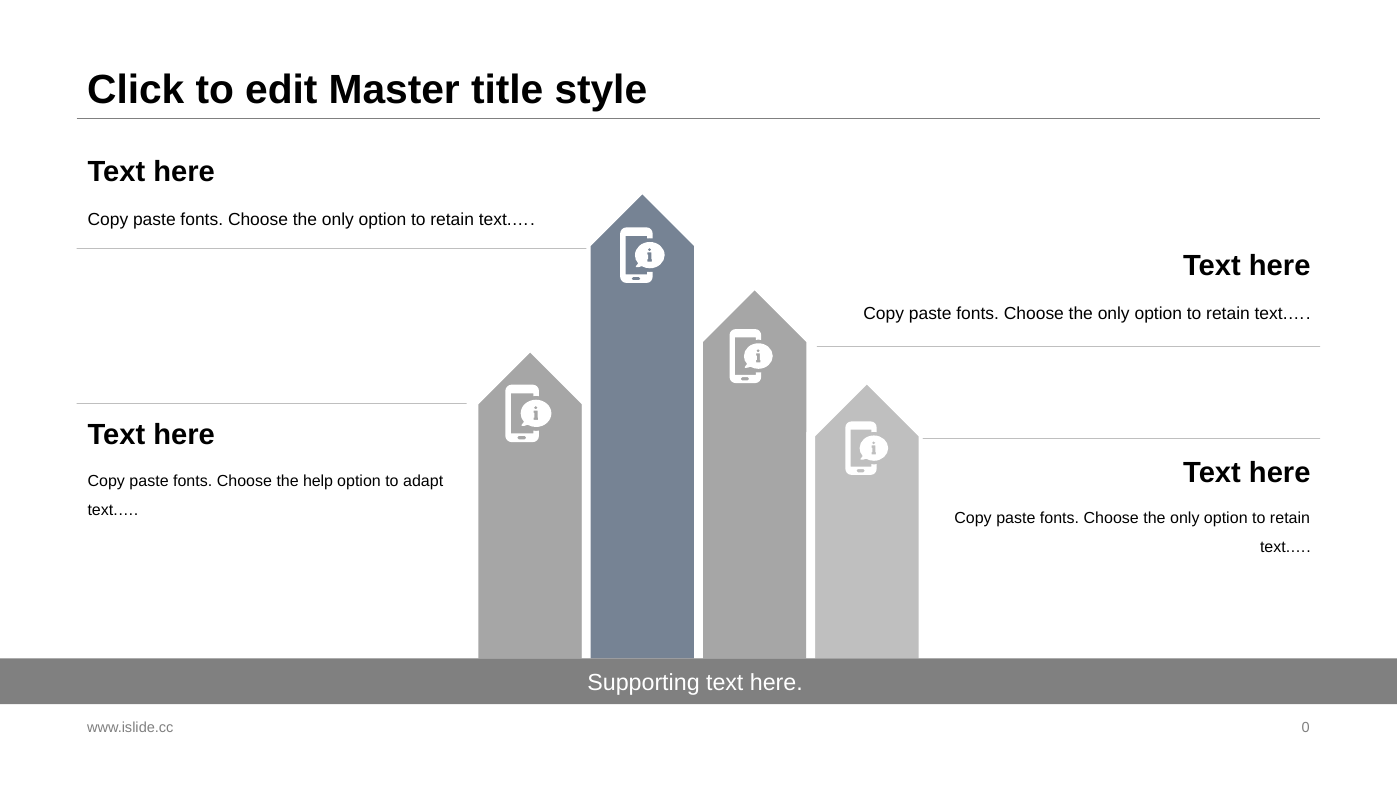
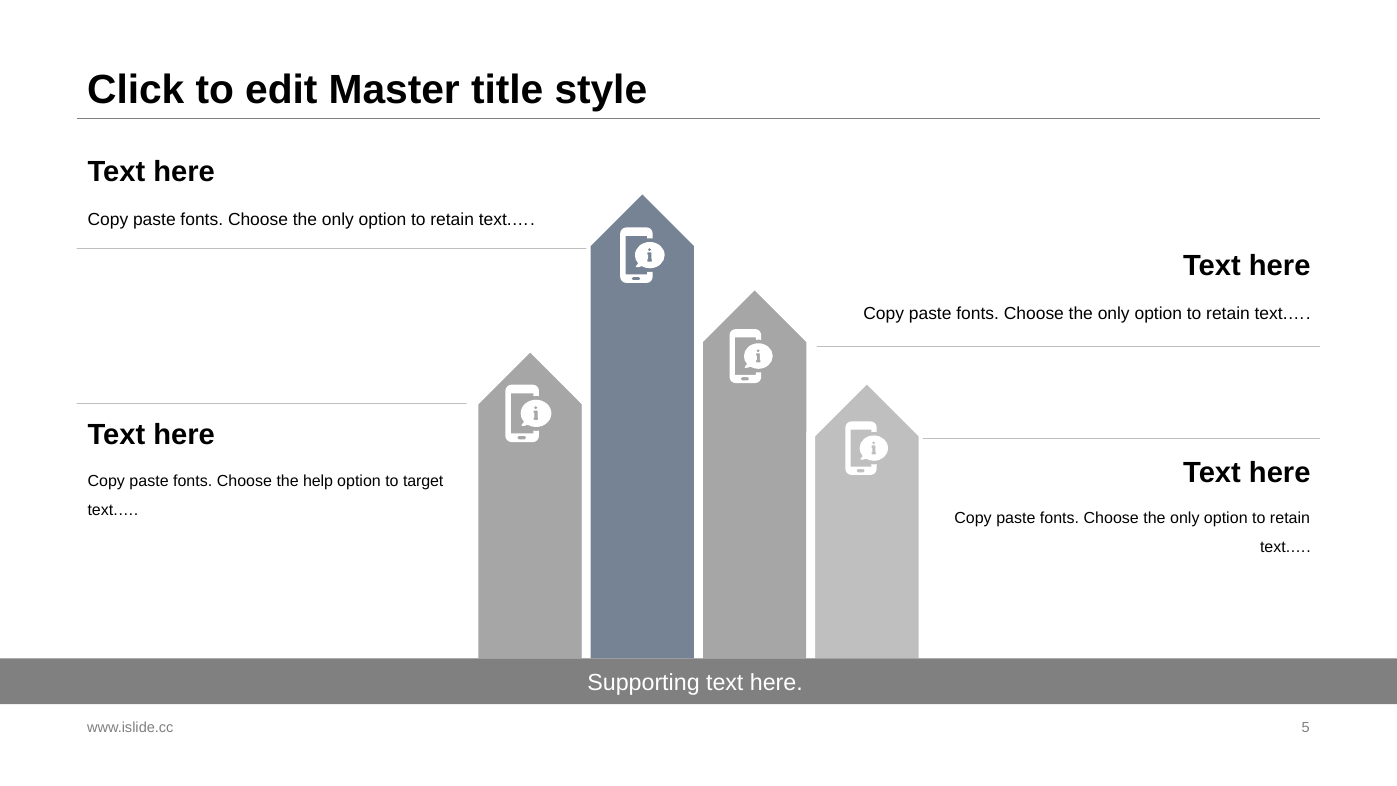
adapt: adapt -> target (423, 481)
0: 0 -> 5 (1306, 728)
